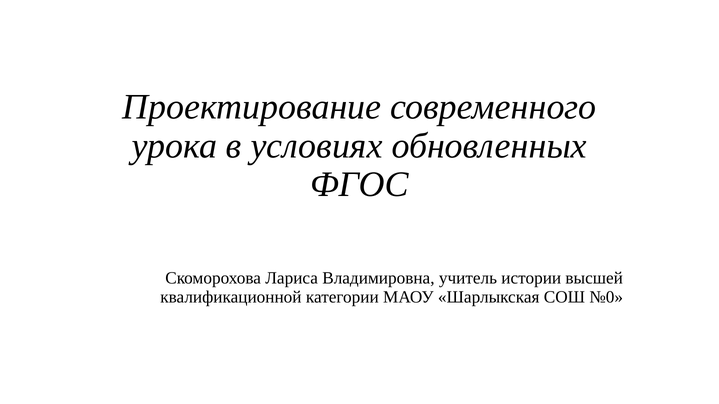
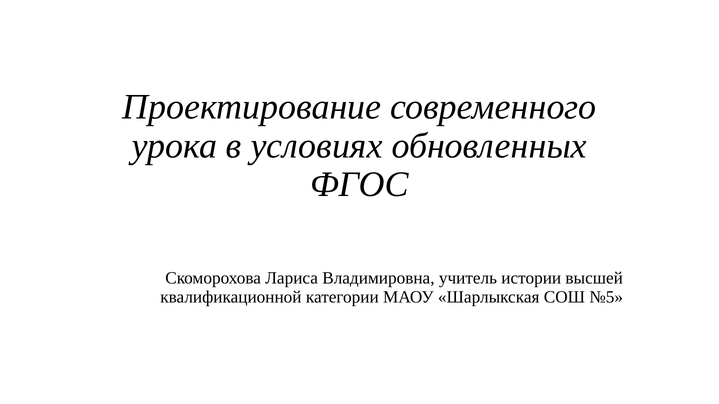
№0: №0 -> №5 (606, 297)
